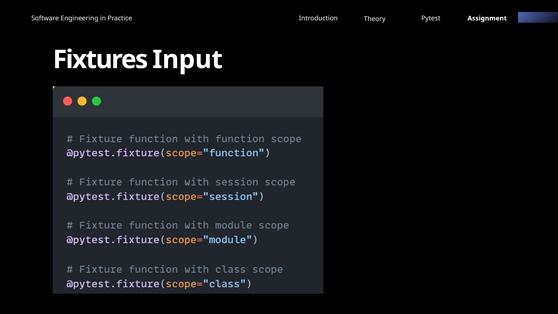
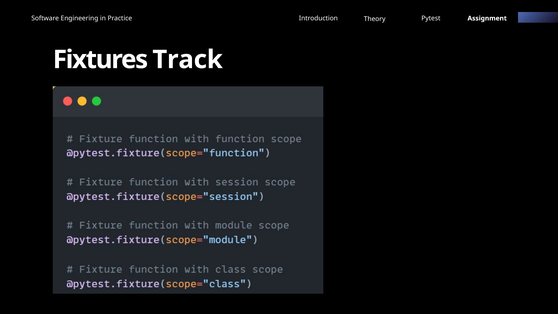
Input: Input -> Track (188, 60)
